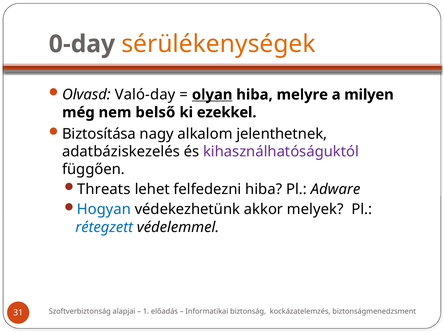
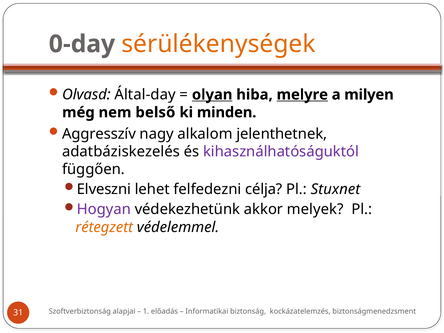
Való-day: Való-day -> Által-day (145, 95)
melyre underline: none -> present (302, 95)
ezekkel: ezekkel -> minden (227, 112)
Biztosítása: Biztosítása -> Aggresszív (99, 134)
Threats: Threats -> Elveszni (104, 189)
felfedezni hiba: hiba -> célja (264, 189)
Adware: Adware -> Stuxnet (336, 189)
Hogyan colour: blue -> purple (104, 209)
rétegzett colour: blue -> orange (104, 227)
